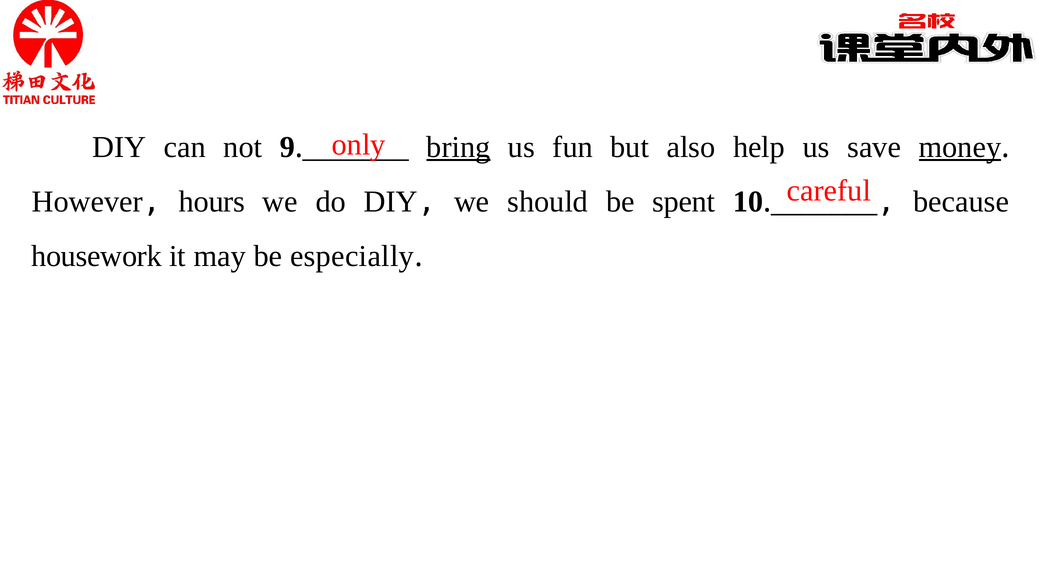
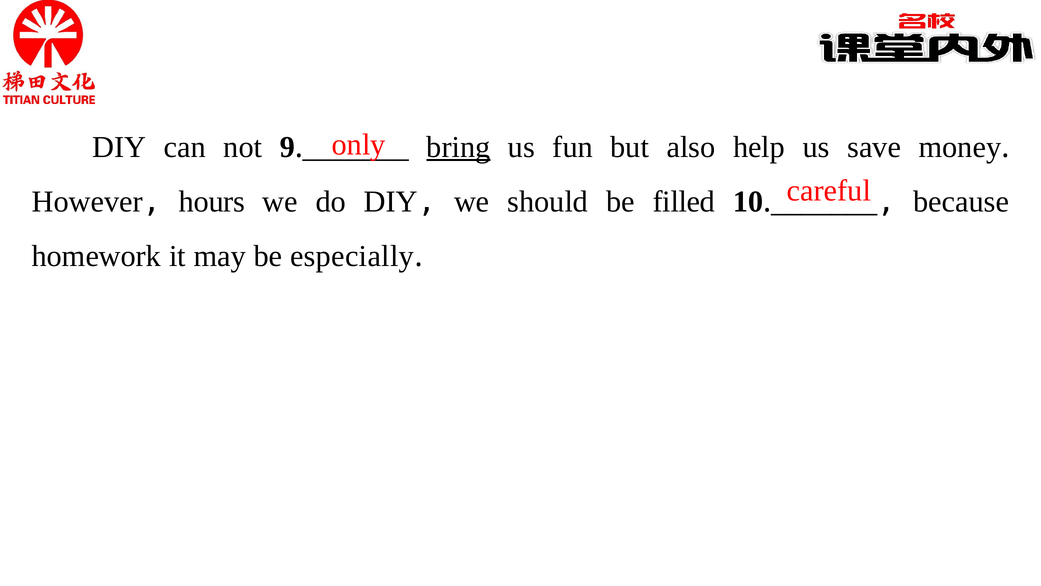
money underline: present -> none (960, 147)
spent: spent -> filled (684, 202)
housework: housework -> homework (96, 256)
